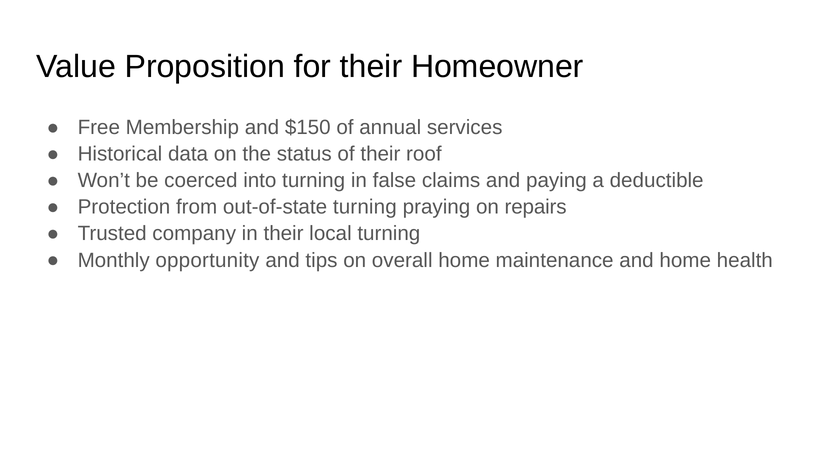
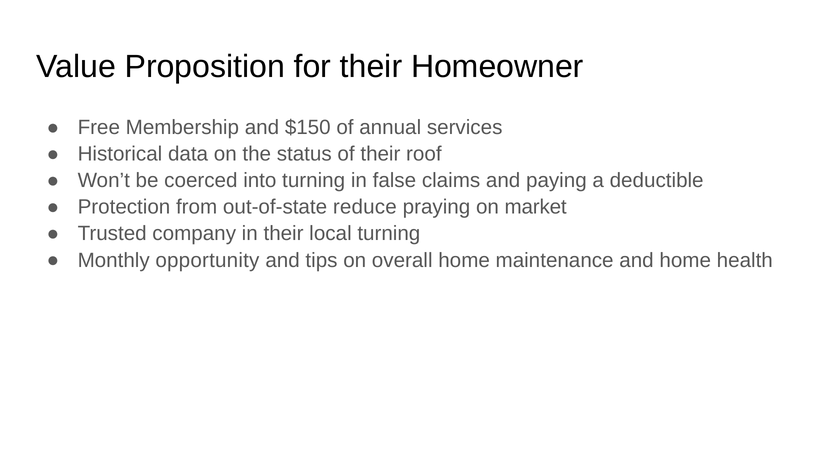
out-of-state turning: turning -> reduce (365, 207)
repairs: repairs -> market (536, 207)
